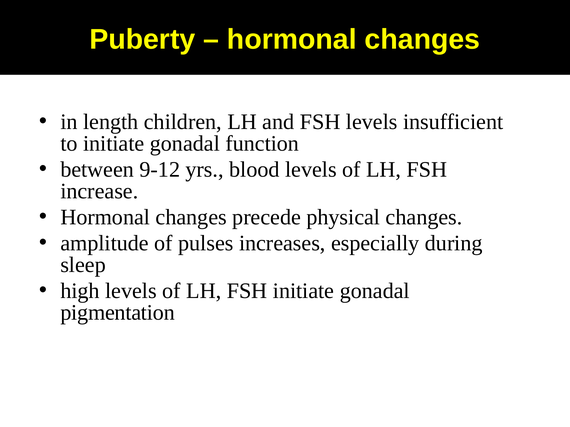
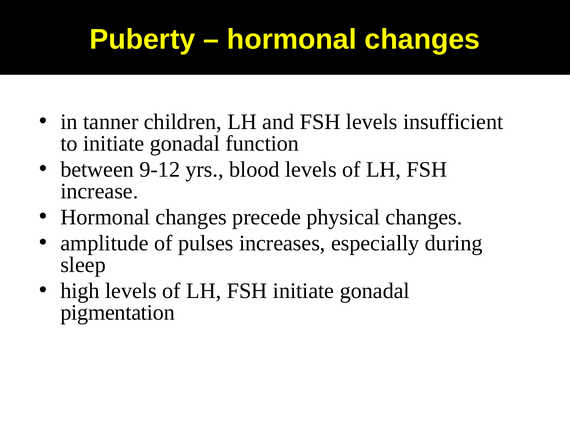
length: length -> tanner (111, 122)
